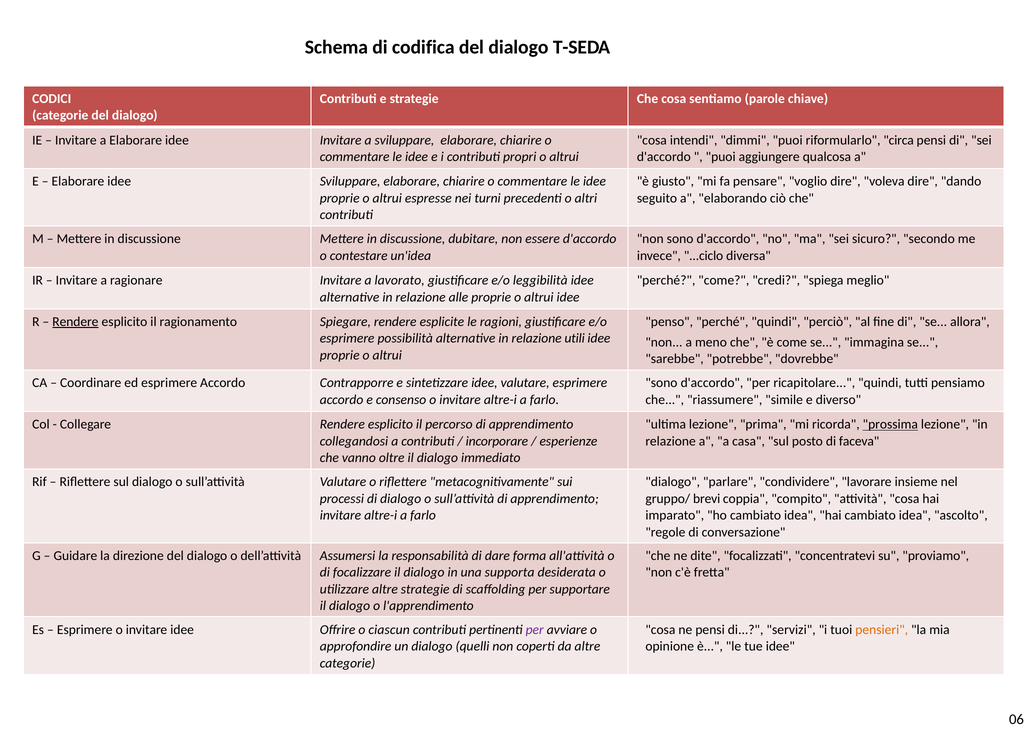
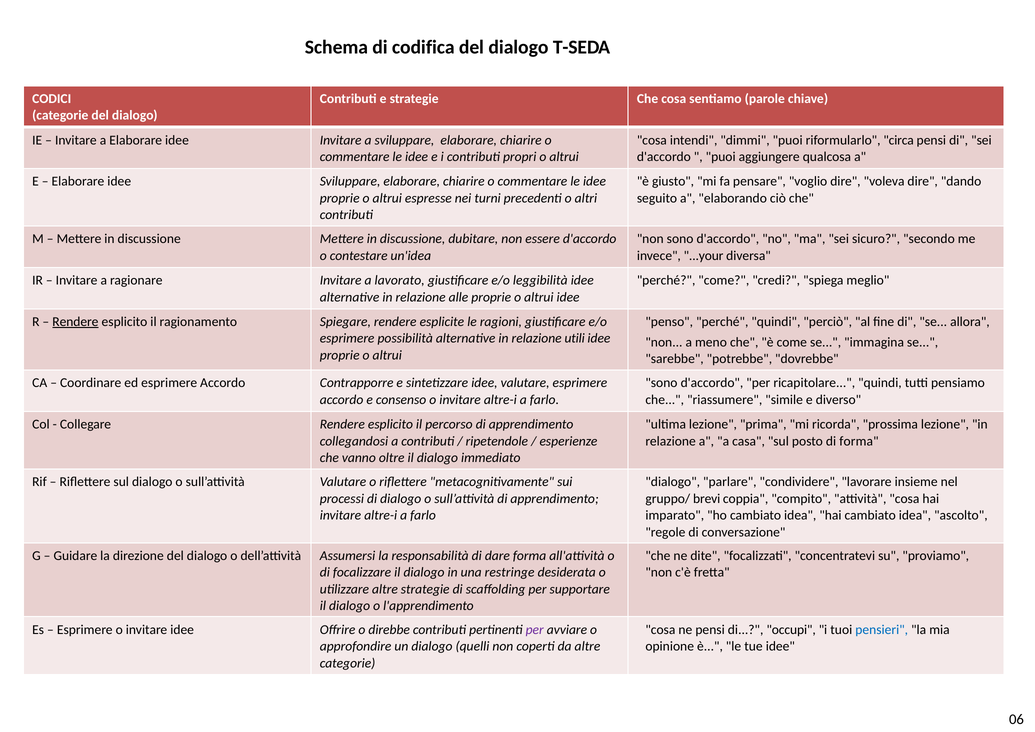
...ciclo: ...ciclo -> ...your (704, 256)
prossima underline: present -> none (890, 424)
incorporare: incorporare -> ripetendole (497, 441)
di faceva: faceva -> forma (859, 441)
supporta: supporta -> restringe (510, 573)
ciascun: ciascun -> direbbe (389, 630)
servizi: servizi -> occupi (791, 630)
pensieri colour: orange -> blue (882, 630)
